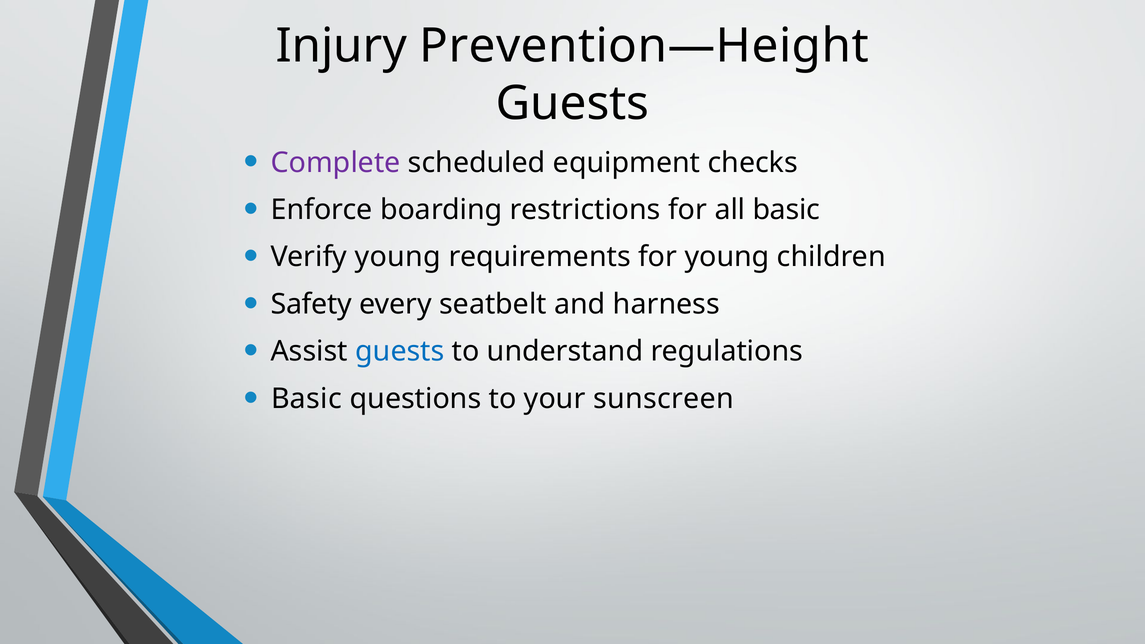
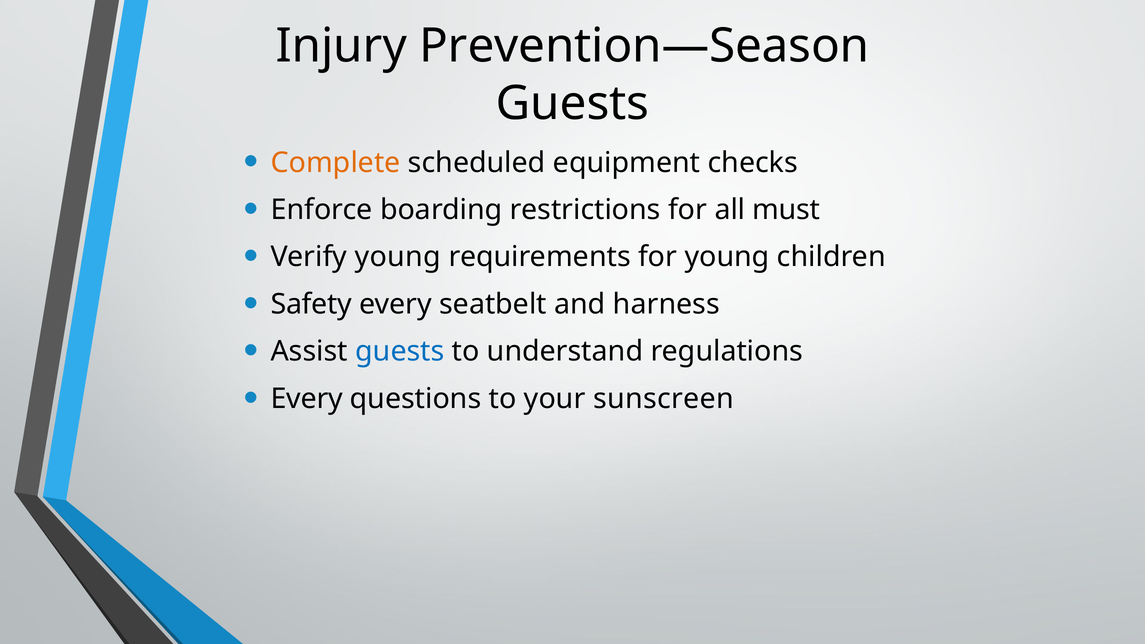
Prevention—Height: Prevention—Height -> Prevention—Season (644, 46)
Complete colour: purple -> orange (336, 163)
all basic: basic -> must (786, 210)
Basic: Basic -> Every (307, 399)
